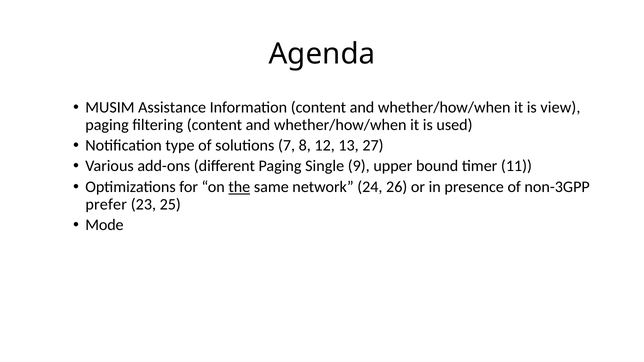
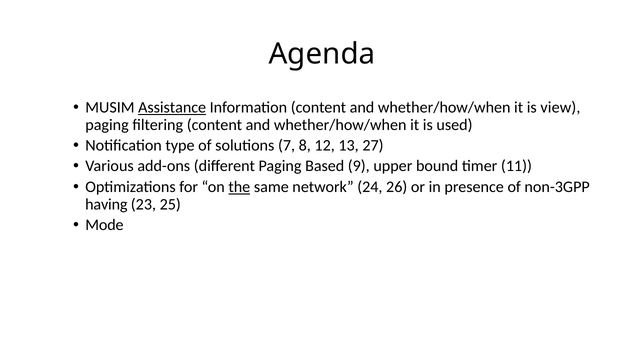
Assistance underline: none -> present (172, 107)
Single: Single -> Based (325, 166)
prefer: prefer -> having (106, 204)
